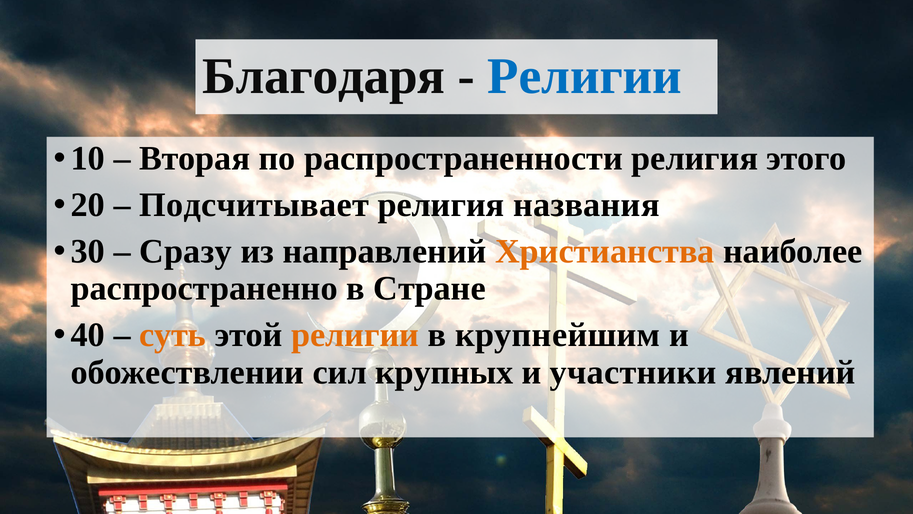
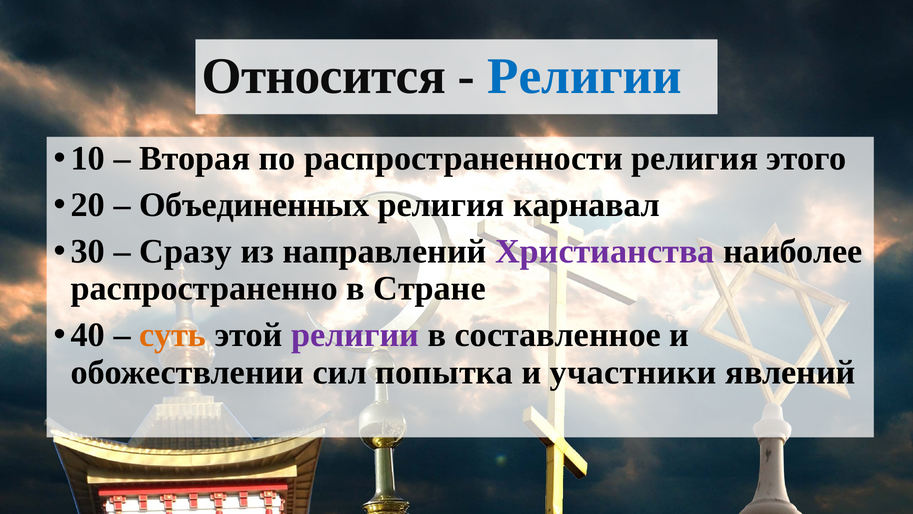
Благодаря: Благодаря -> Относится (324, 76)
Подсчитывает: Подсчитывает -> Объединенных (254, 205)
названия: названия -> карнавал (587, 205)
Христианства colour: orange -> purple (605, 251)
религии colour: orange -> purple (355, 335)
крупнейшим: крупнейшим -> составленное (558, 335)
крупных: крупных -> попытка (444, 372)
